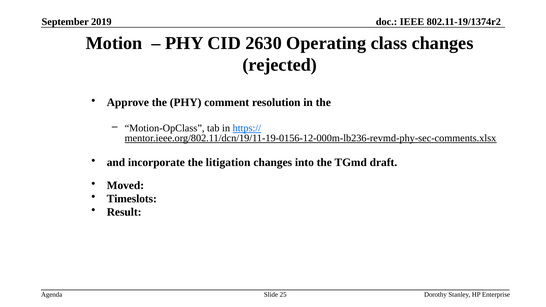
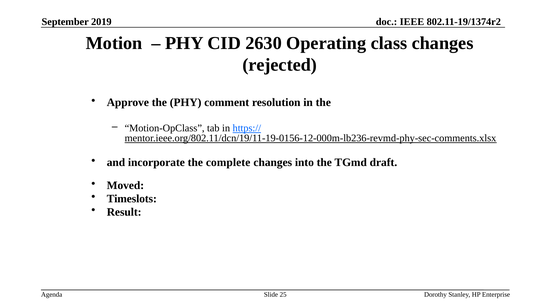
litigation: litigation -> complete (228, 163)
